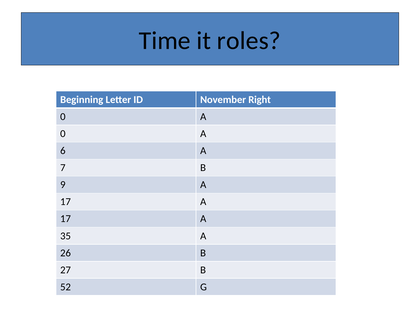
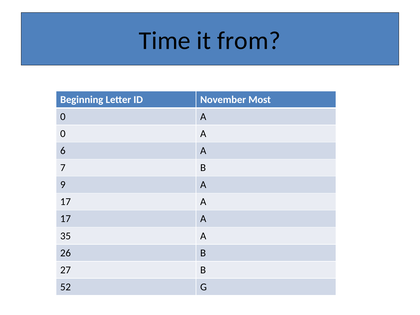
roles: roles -> from (249, 41)
Right: Right -> Most (260, 100)
